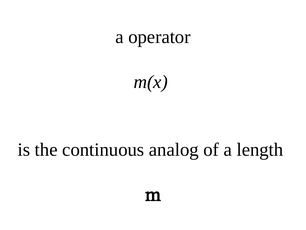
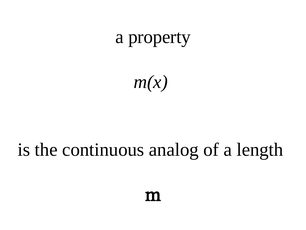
operator: operator -> property (159, 37)
